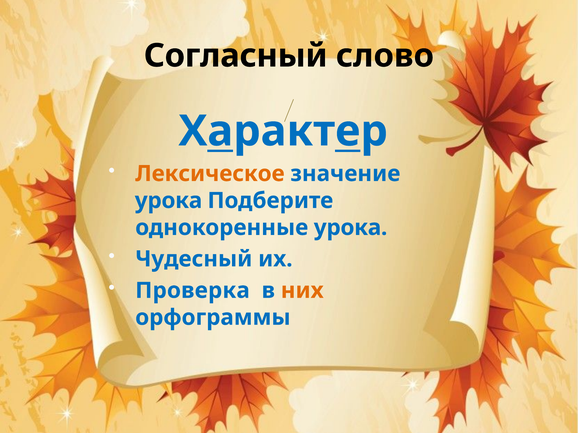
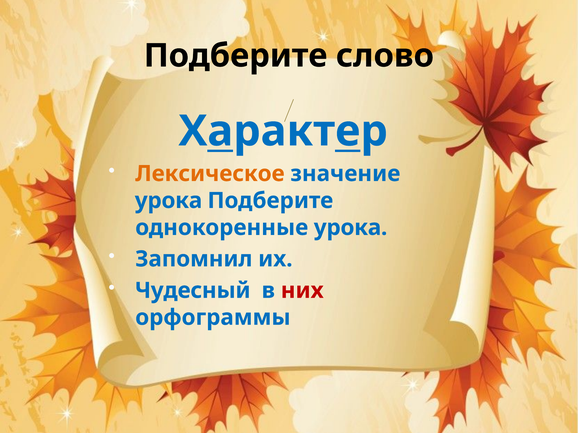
Согласный: Согласный -> Подберите (236, 56)
Чудесный: Чудесный -> Запомнил (194, 259)
Проверка: Проверка -> Чудесный (193, 291)
них colour: orange -> red (302, 291)
